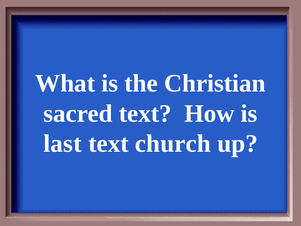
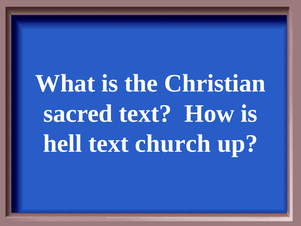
last: last -> hell (63, 143)
